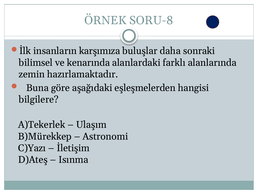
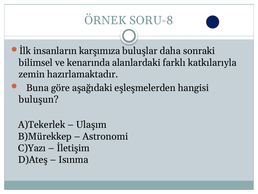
alanlarında: alanlarında -> katkılarıyla (212, 62)
bilgilere: bilgilere -> buluşun (39, 99)
